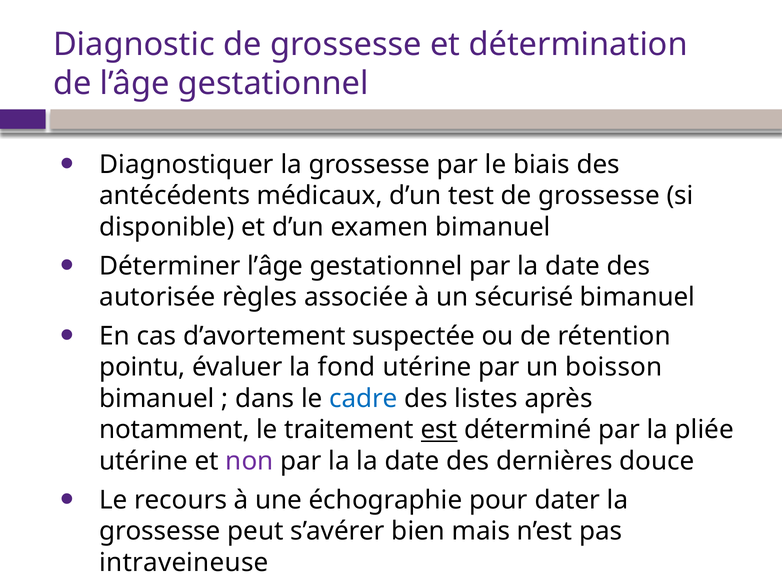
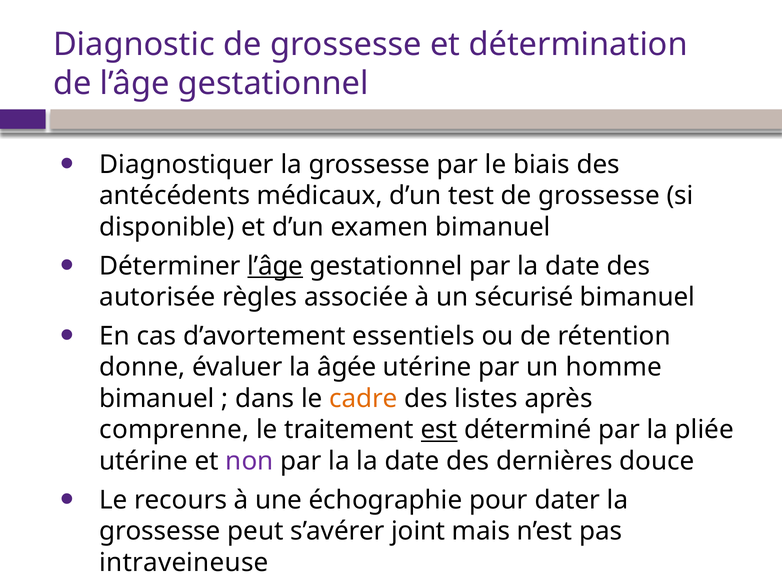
l’âge underline: none -> present (275, 266)
suspectée: suspectée -> essentiels (414, 336)
pointu: pointu -> donne (142, 368)
fond: fond -> âgée (347, 368)
boisson: boisson -> homme (614, 368)
cadre colour: blue -> orange (363, 399)
notamment: notamment -> comprenne (174, 430)
bien: bien -> joint (418, 532)
